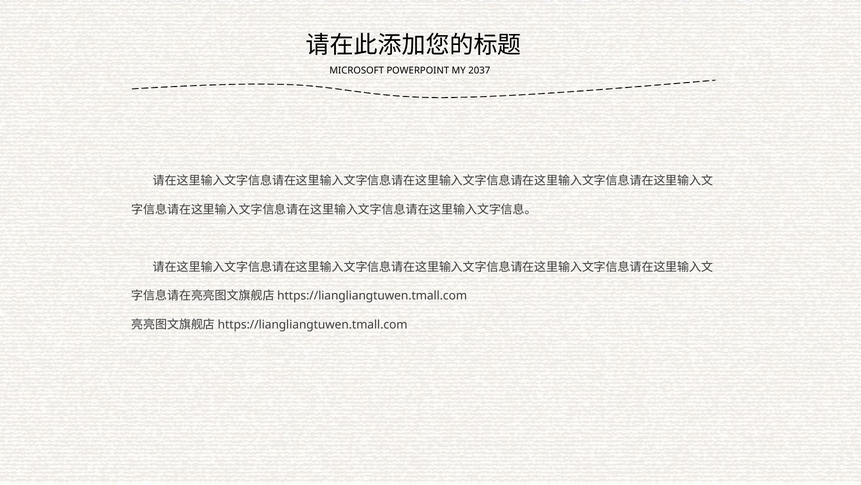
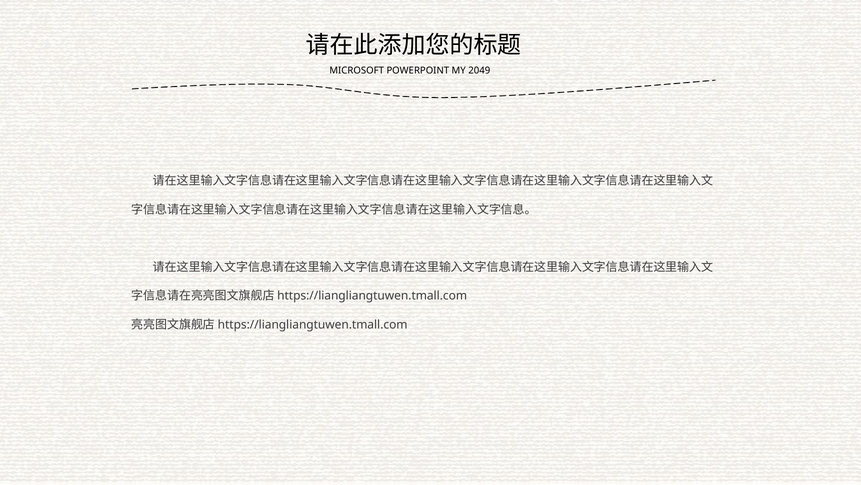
2037: 2037 -> 2049 (479, 70)
